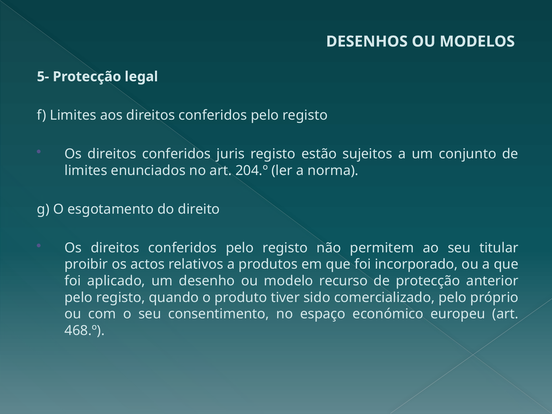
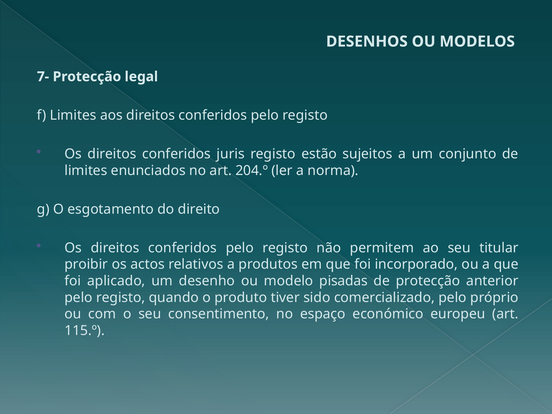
5-: 5- -> 7- (43, 77)
recurso: recurso -> pisadas (344, 281)
468.º: 468.º -> 115.º (85, 331)
